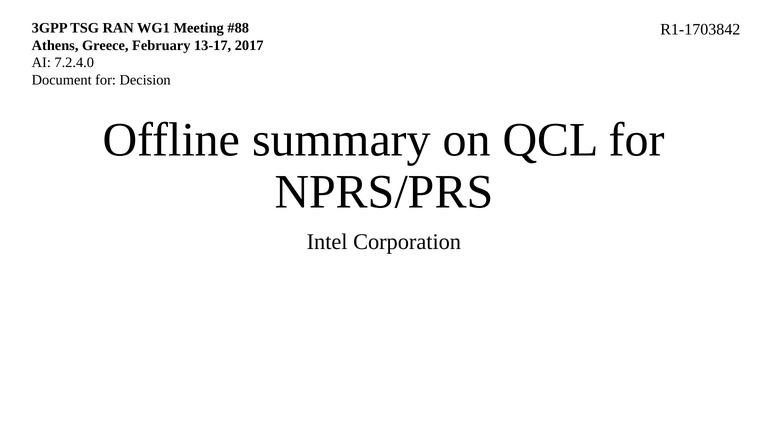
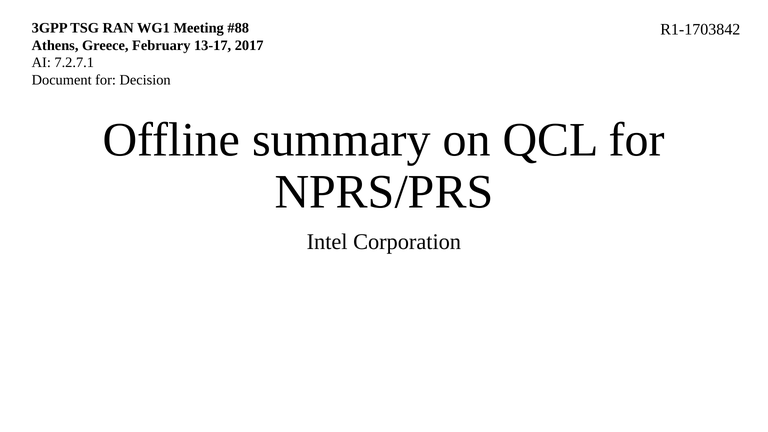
7.2.4.0: 7.2.4.0 -> 7.2.7.1 (74, 63)
